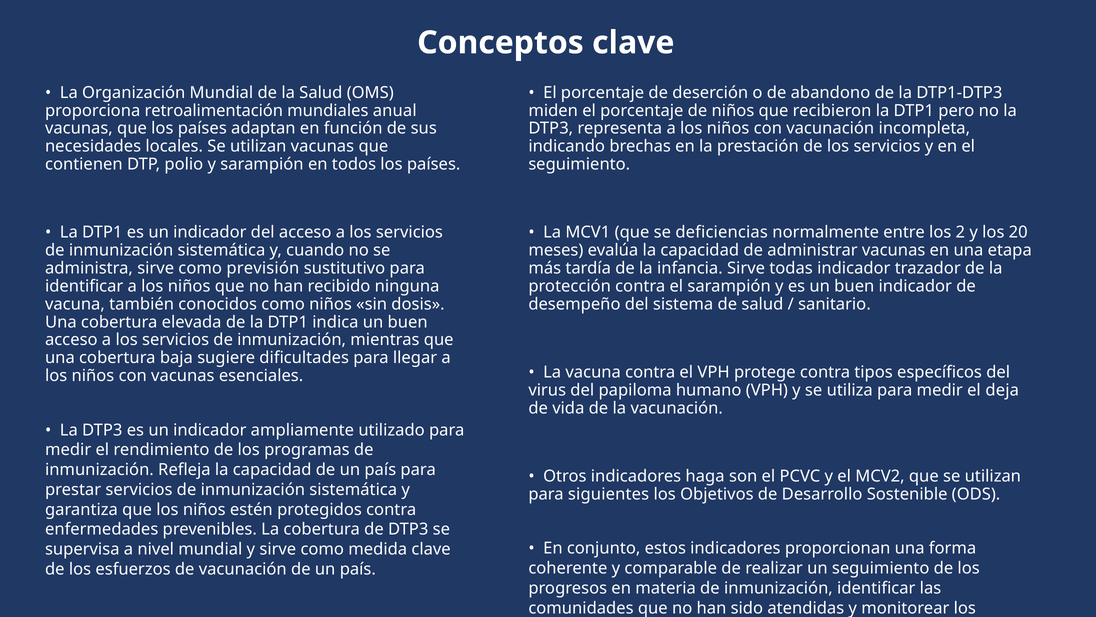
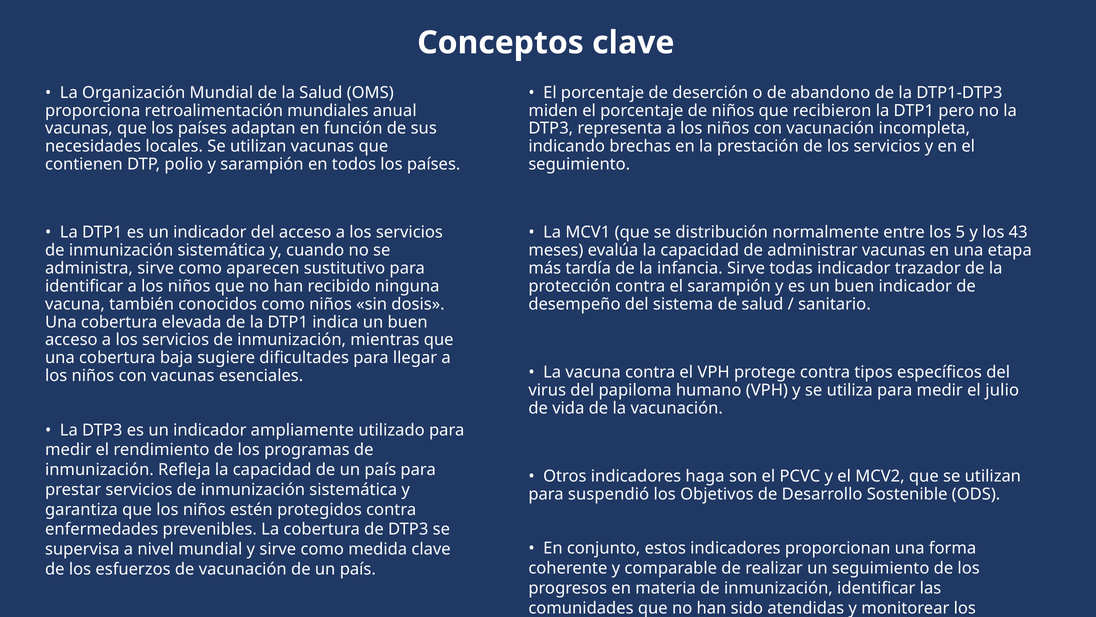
deficiencias: deficiencias -> distribución (722, 232)
2: 2 -> 5 (960, 232)
20: 20 -> 43 (1018, 232)
previsión: previsión -> aparecen (263, 268)
deja: deja -> julio (1002, 390)
siguientes: siguientes -> suspendió (609, 494)
